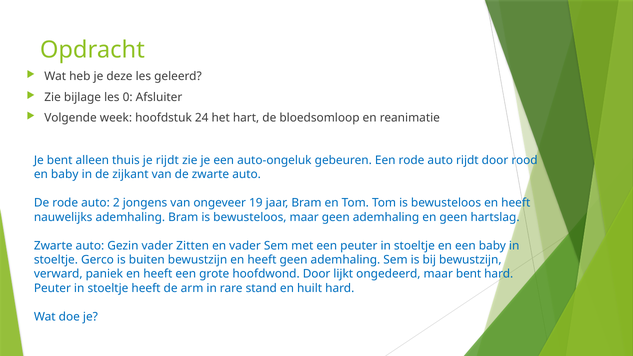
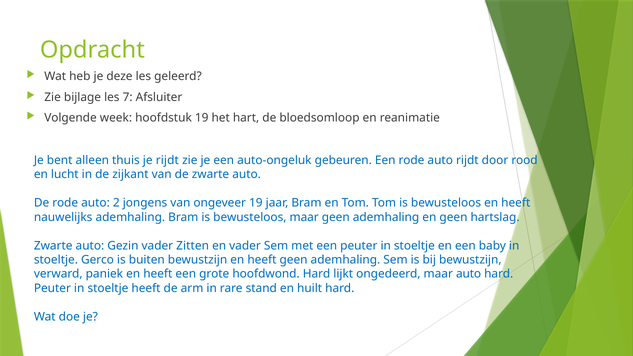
0: 0 -> 7 (128, 97)
hoofdstuk 24: 24 -> 19 (202, 118)
en baby: baby -> lucht (65, 174)
hoofdwond Door: Door -> Hard (317, 274)
maar bent: bent -> auto (469, 274)
